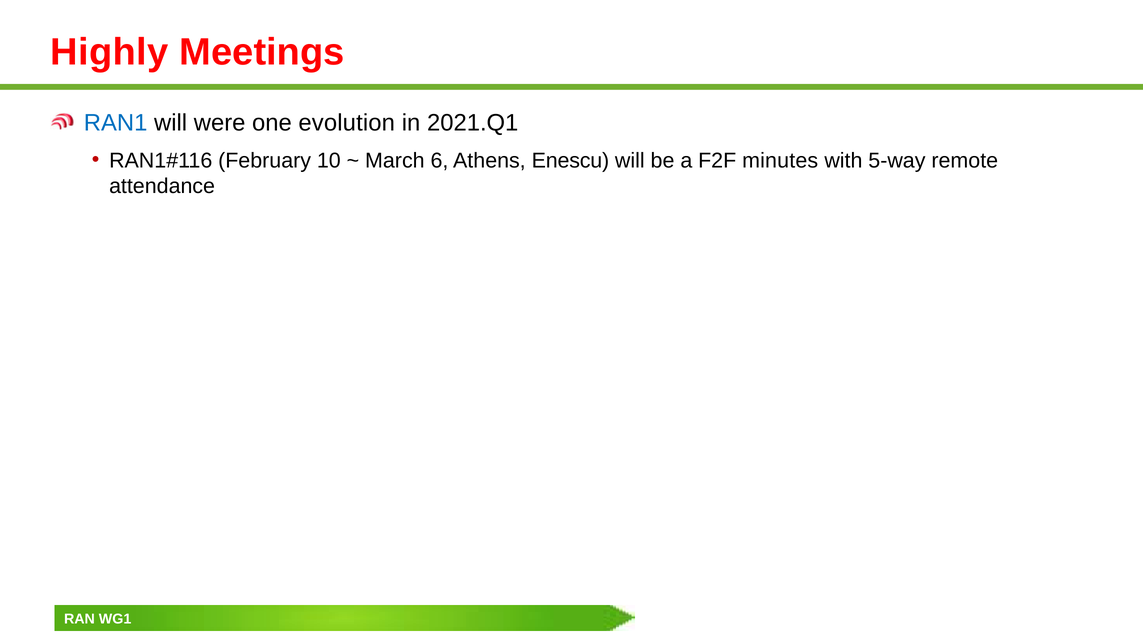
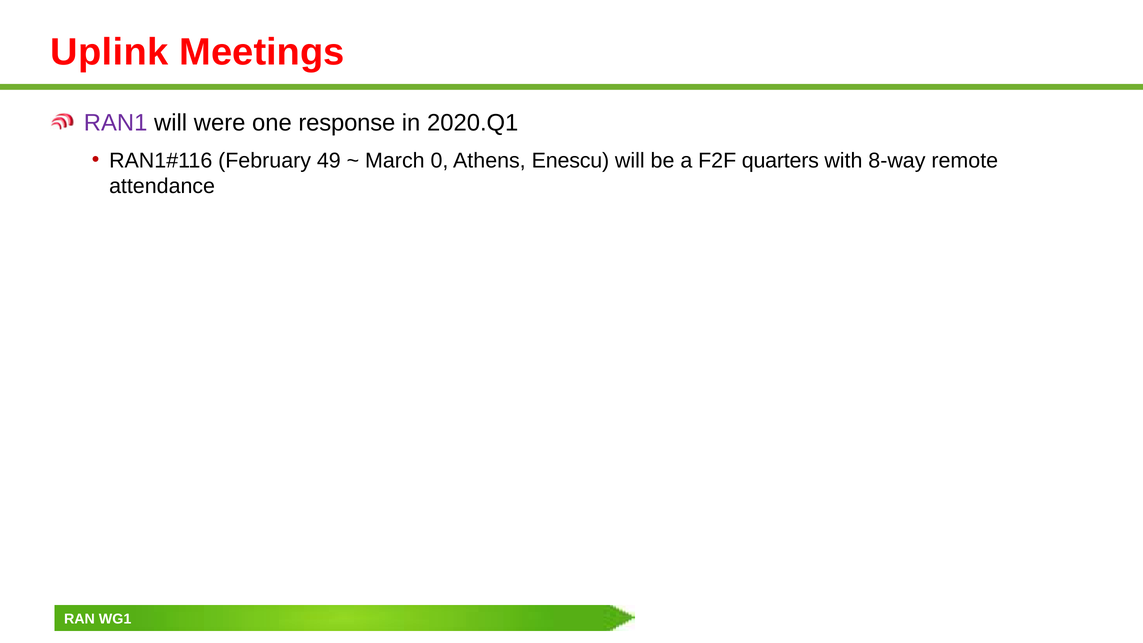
Highly: Highly -> Uplink (109, 52)
RAN1 colour: blue -> purple (116, 123)
evolution: evolution -> response (347, 123)
2021.Q1: 2021.Q1 -> 2020.Q1 (473, 123)
10: 10 -> 49 (329, 161)
6: 6 -> 0 (439, 161)
minutes: minutes -> quarters (780, 161)
5-way: 5-way -> 8-way (897, 161)
